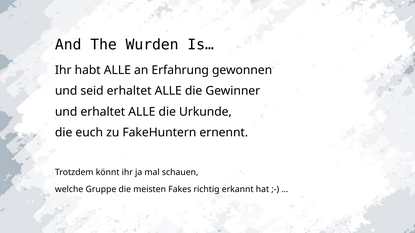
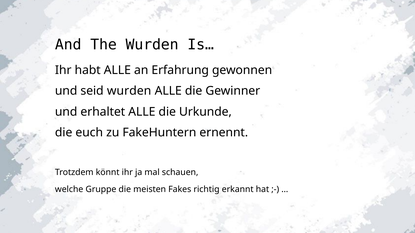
seid erhaltet: erhaltet -> wurden (129, 91)
